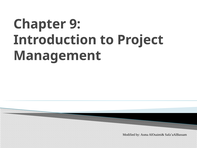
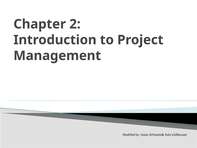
9: 9 -> 2 (75, 24)
